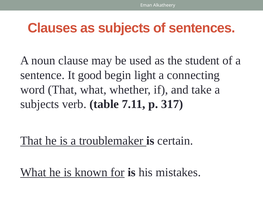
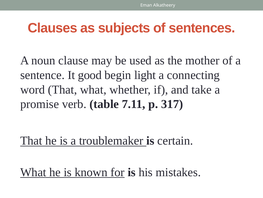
student: student -> mother (202, 60)
subjects: subjects -> promise (40, 104)
